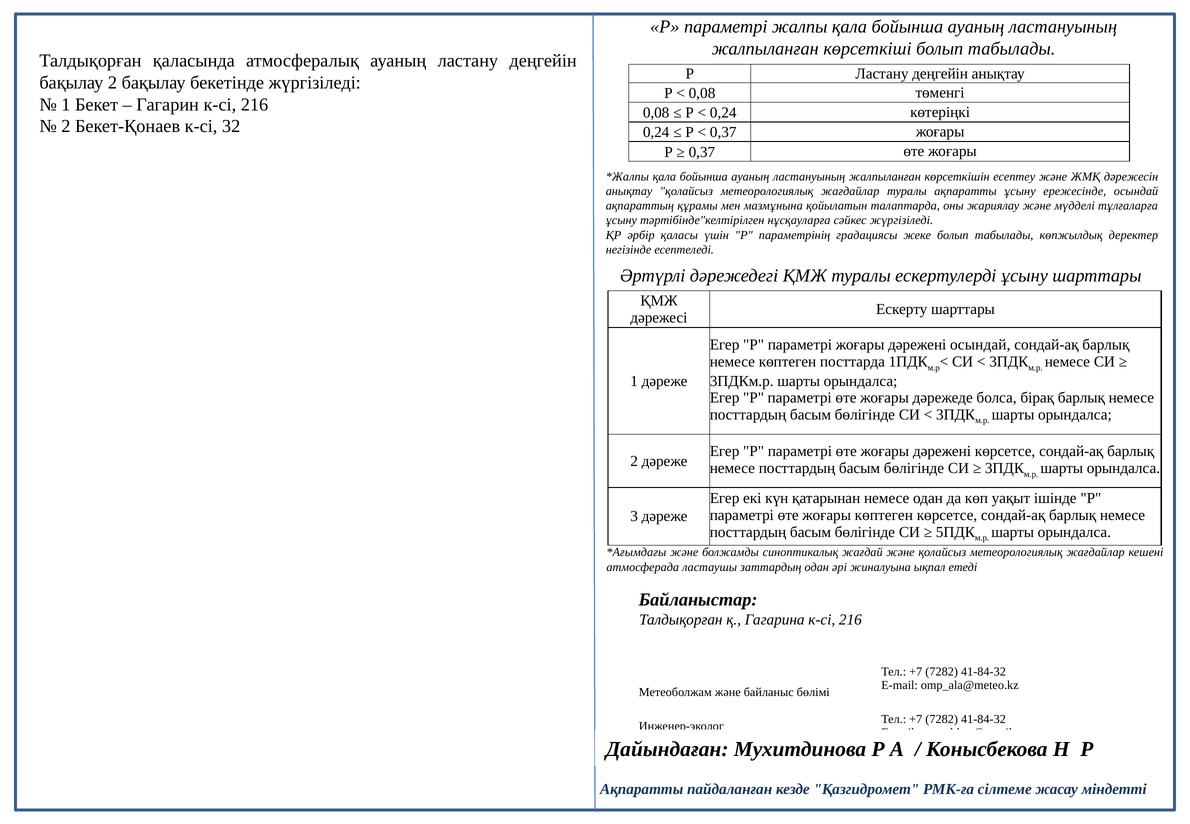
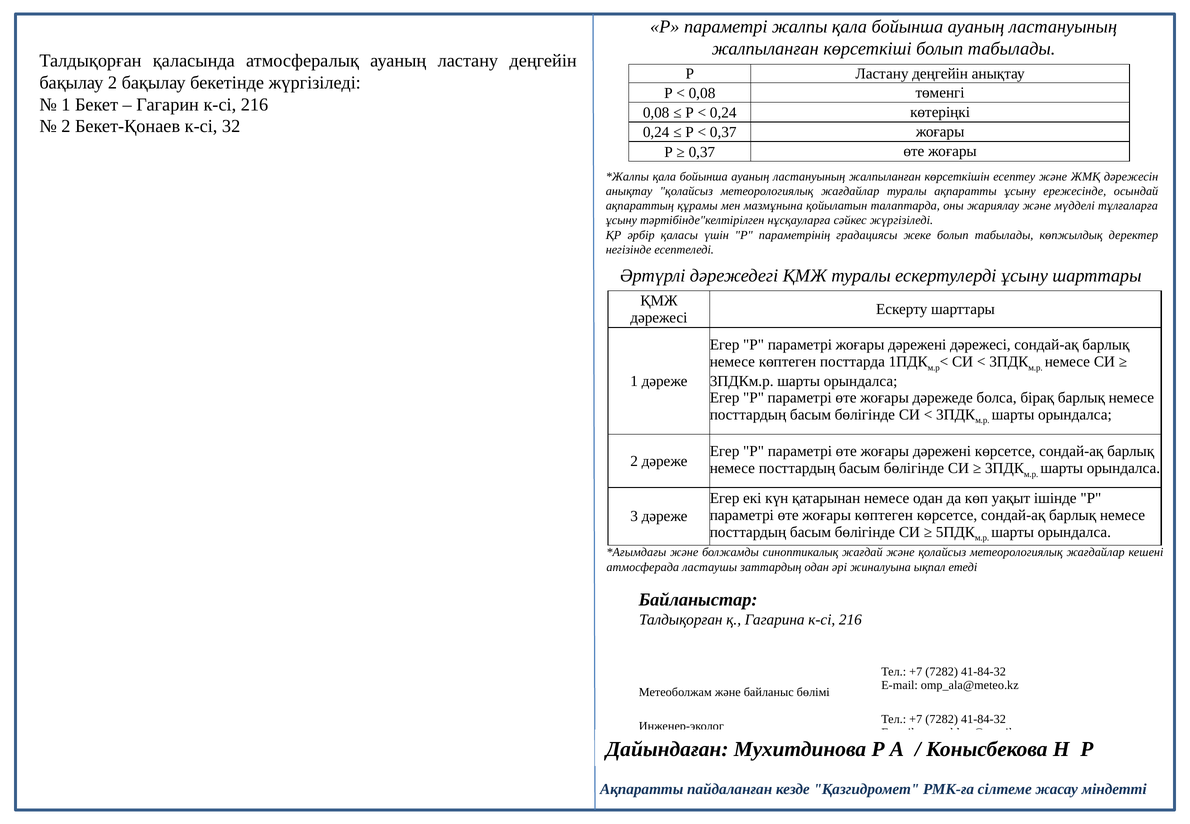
дәрежені осындай: осындай -> дәрежесі (980, 345)
